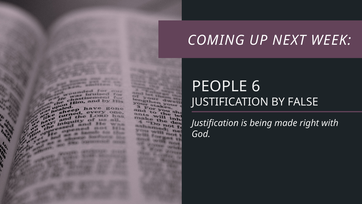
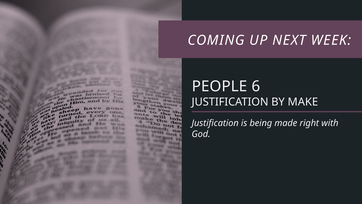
FALSE: FALSE -> MAKE (303, 102)
